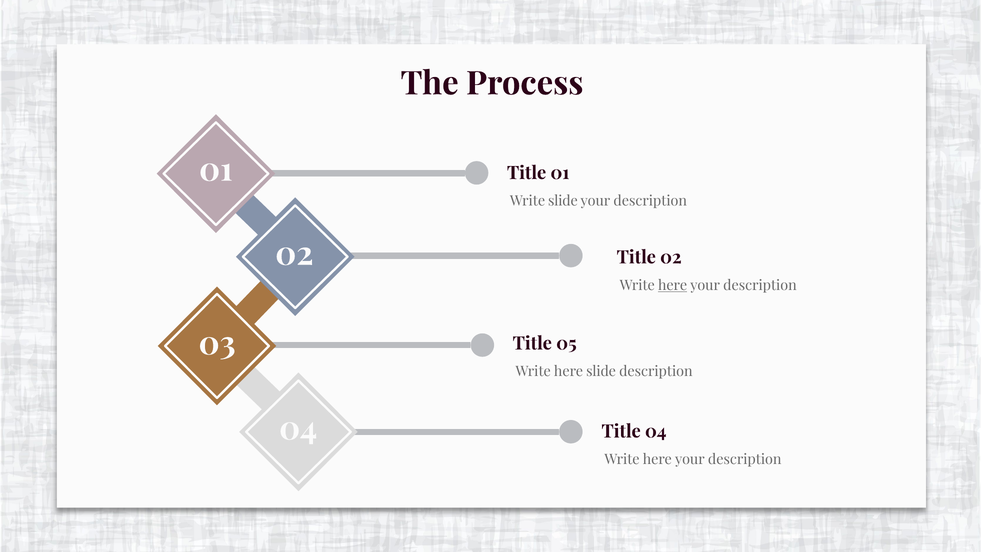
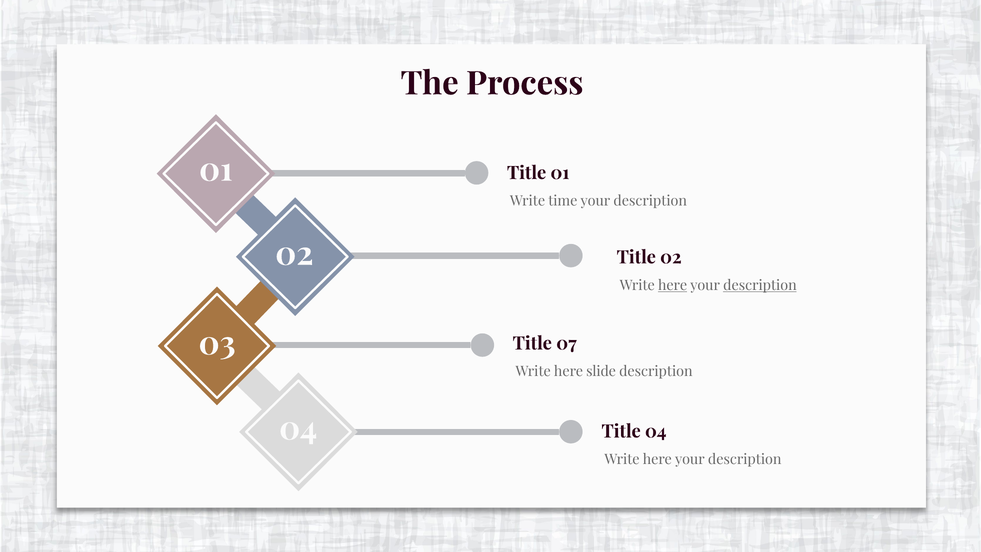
Write slide: slide -> time (563, 201)
description underline: none -> present (760, 285)
05: 05 -> 07 (566, 343)
